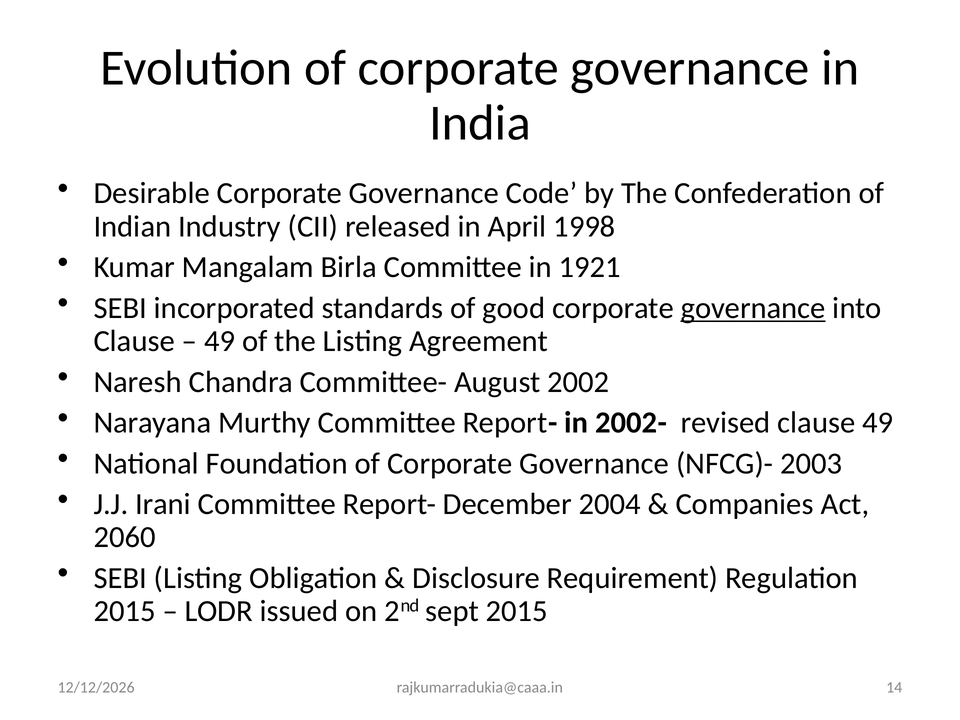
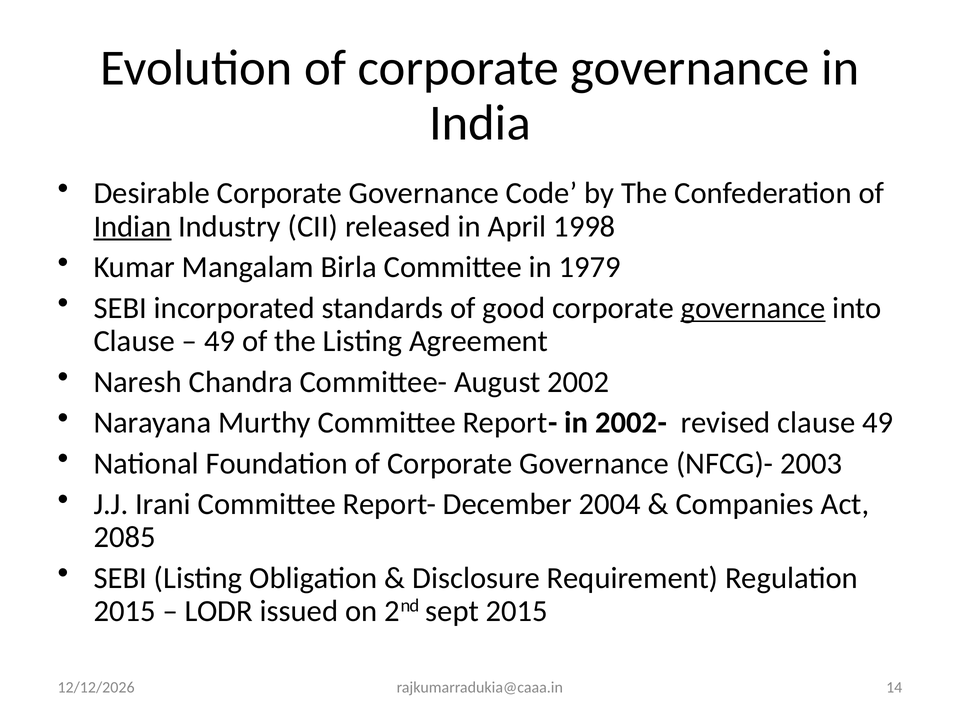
Indian underline: none -> present (132, 226)
1921: 1921 -> 1979 (590, 267)
2060: 2060 -> 2085 (125, 537)
